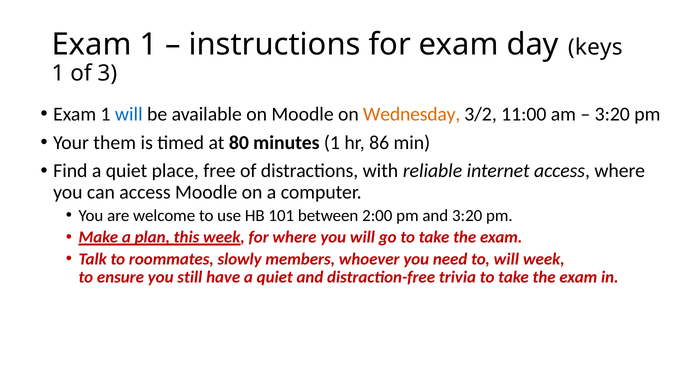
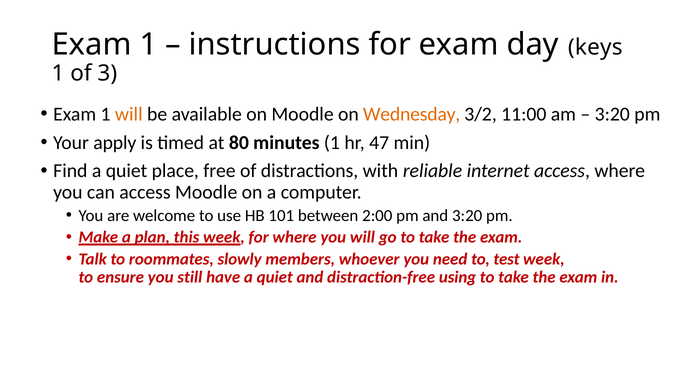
will colour: blue -> orange (129, 114)
them: them -> apply (115, 143)
86: 86 -> 47 (379, 143)
to will: will -> test (507, 259)
trivia: trivia -> using (458, 277)
